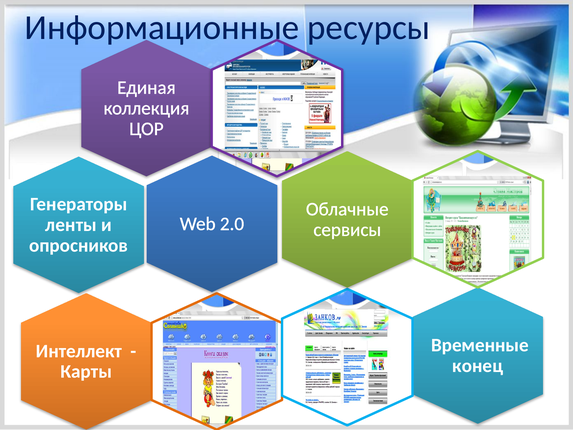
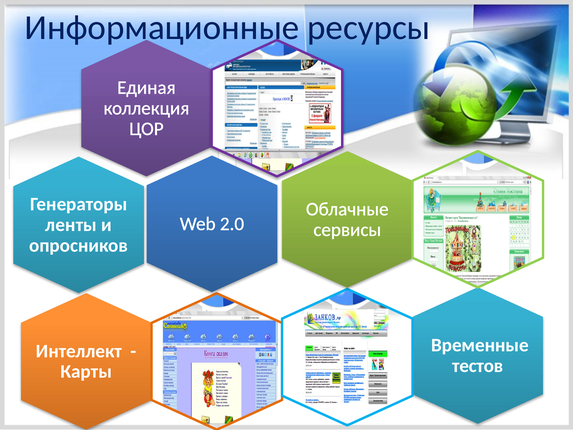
конец: конец -> тестов (478, 366)
